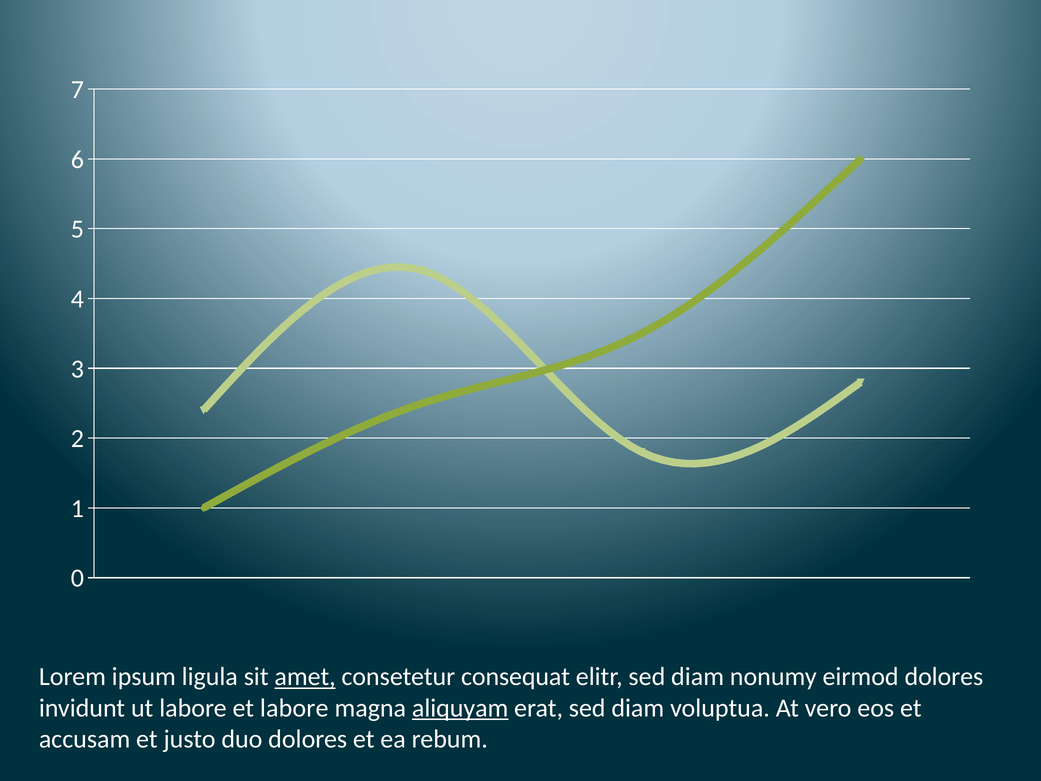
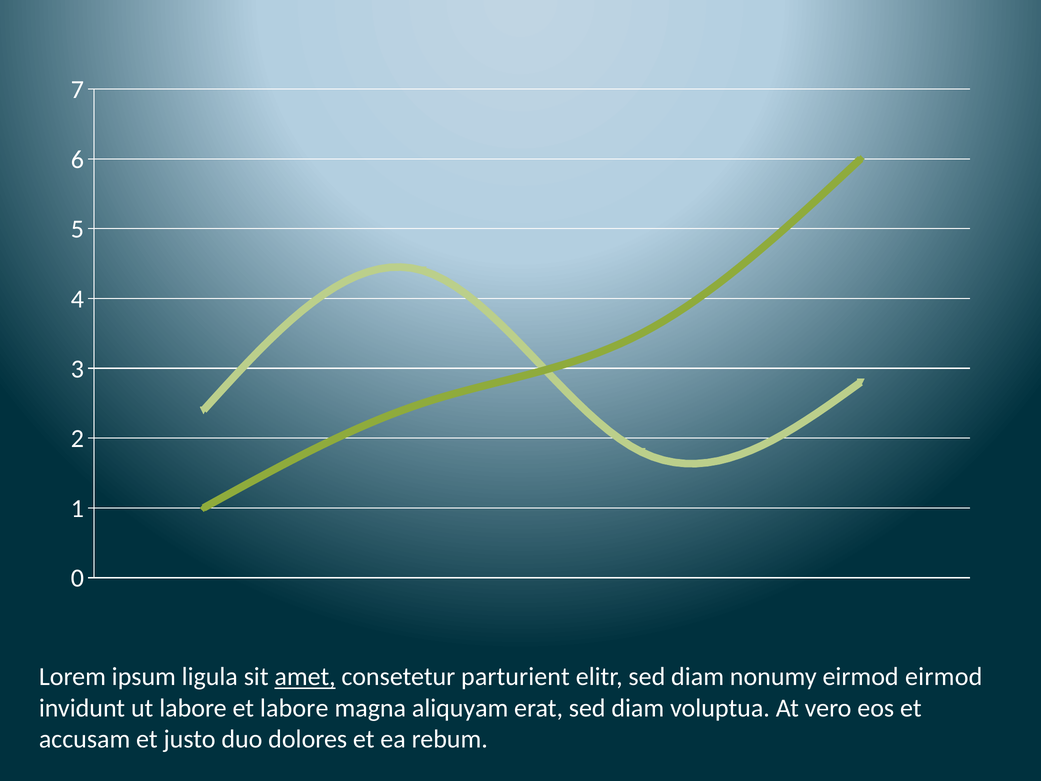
consequat: consequat -> parturient (515, 677)
eirmod dolores: dolores -> eirmod (944, 677)
aliquyam underline: present -> none (460, 708)
